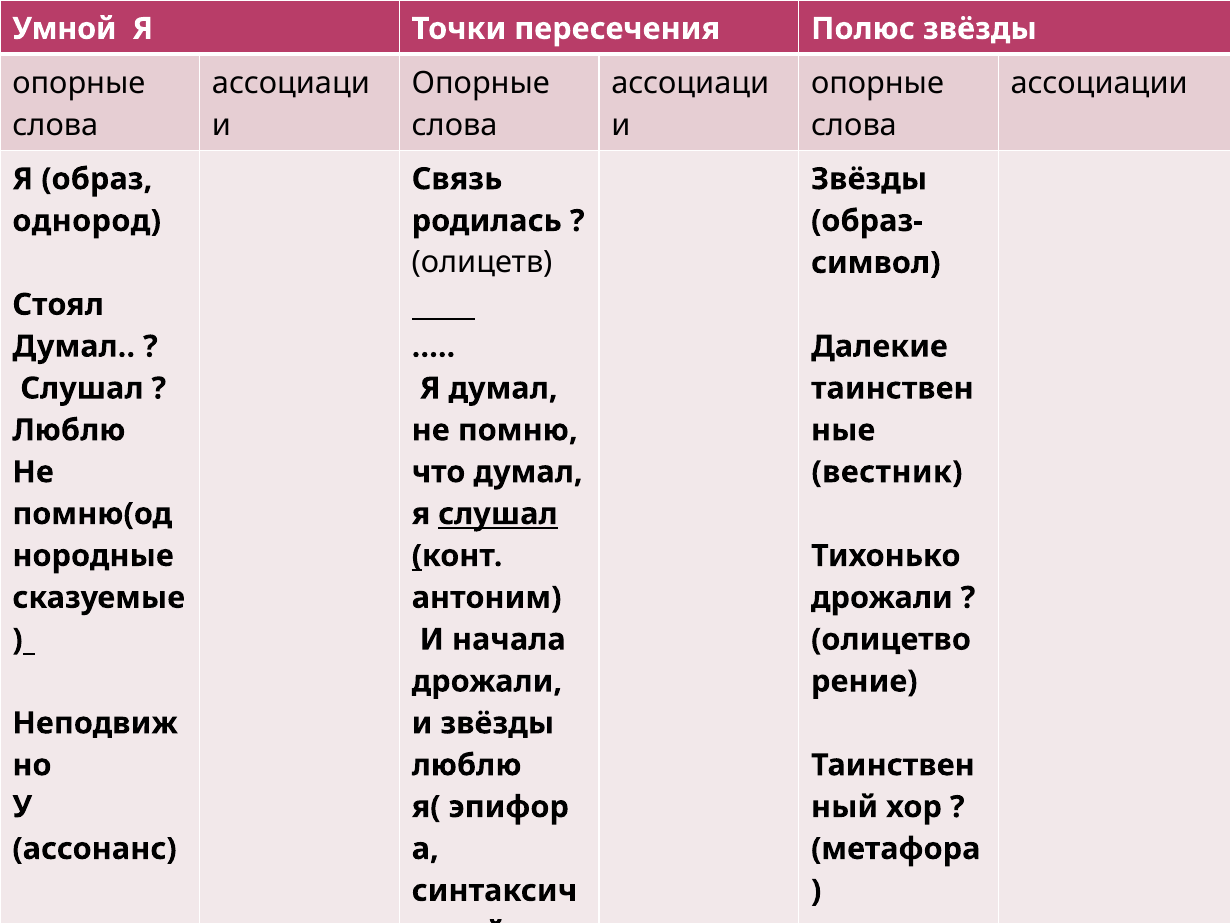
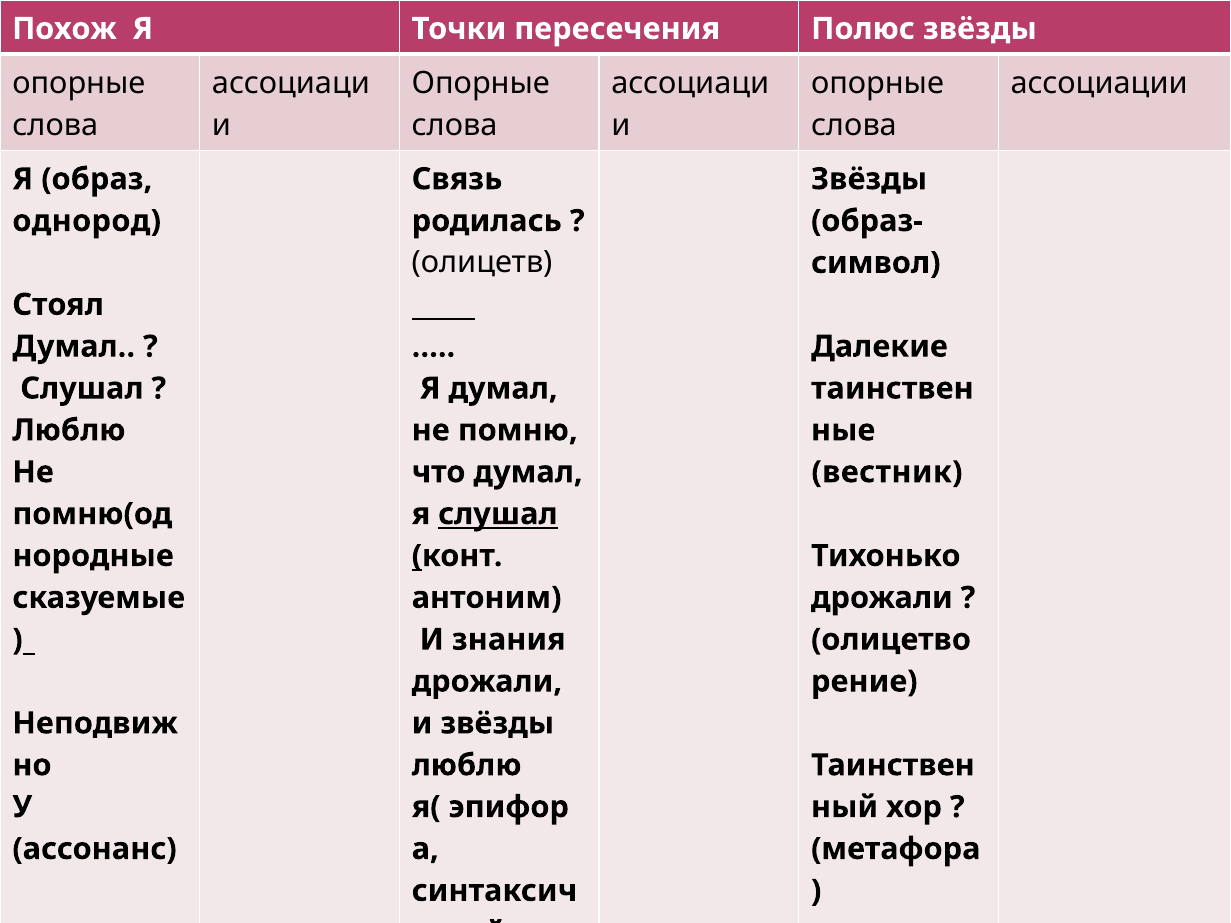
Умной: Умной -> Похож (64, 29)
начала: начала -> знания (509, 640)
